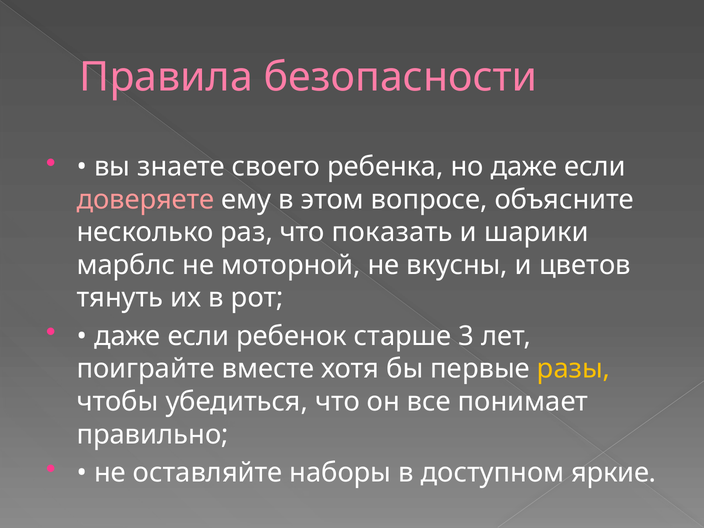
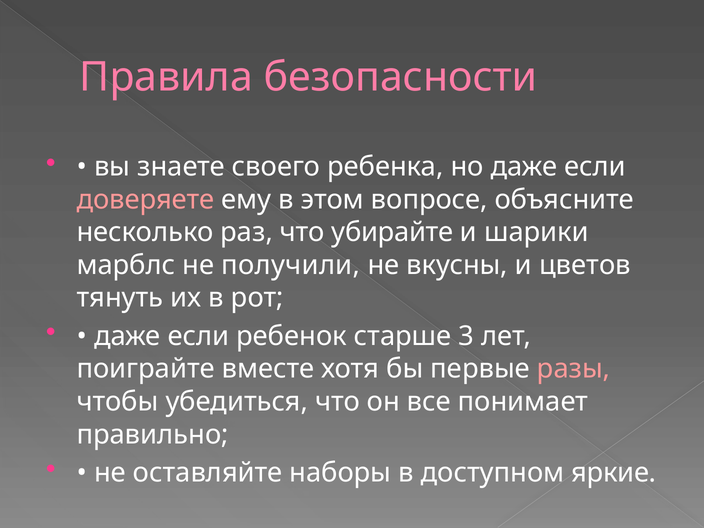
показать: показать -> убирайте (392, 232)
моторной: моторной -> получили (291, 265)
разы colour: yellow -> pink (574, 369)
